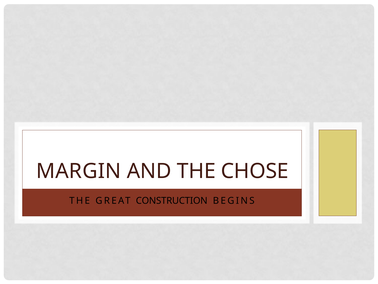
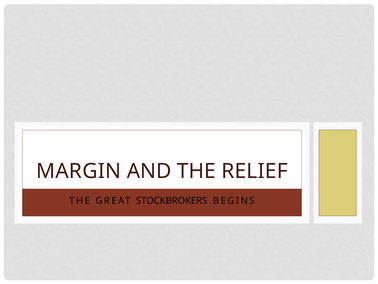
CHOSE: CHOSE -> RELIEF (254, 171)
CONSTRUCTION: CONSTRUCTION -> STOCKBROKERS (172, 200)
